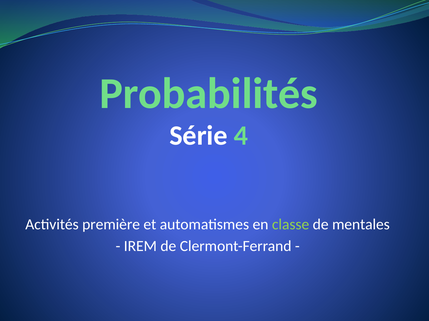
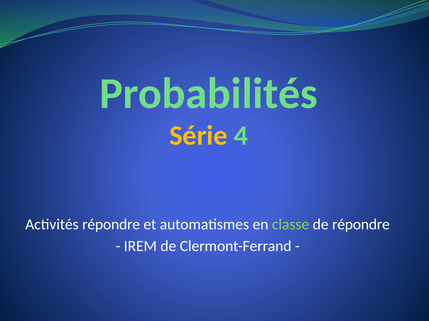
Série colour: white -> yellow (198, 136)
Activités première: première -> répondre (111, 225)
de mentales: mentales -> répondre (361, 225)
